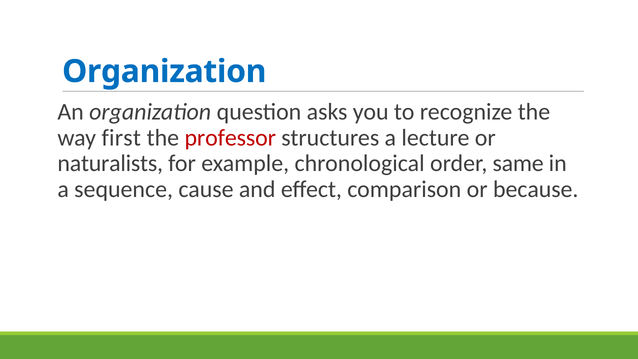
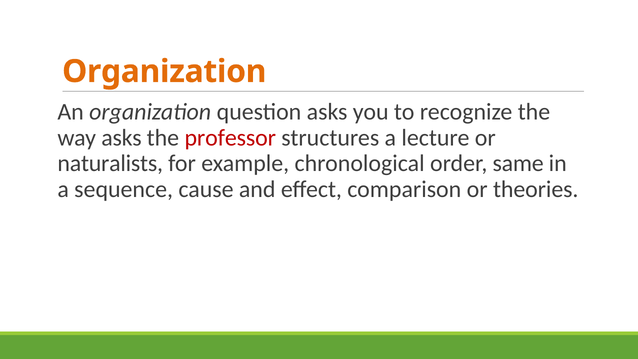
Organization colour: blue -> orange (164, 71)
way first: first -> asks (121, 138)
because: because -> theories (536, 189)
